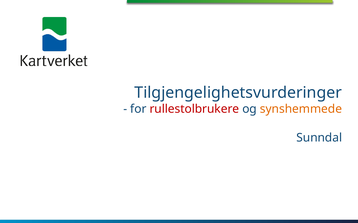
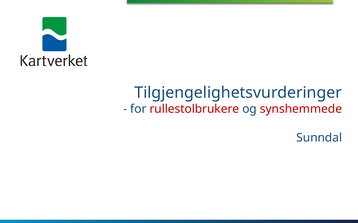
synshemmede colour: orange -> red (301, 109)
